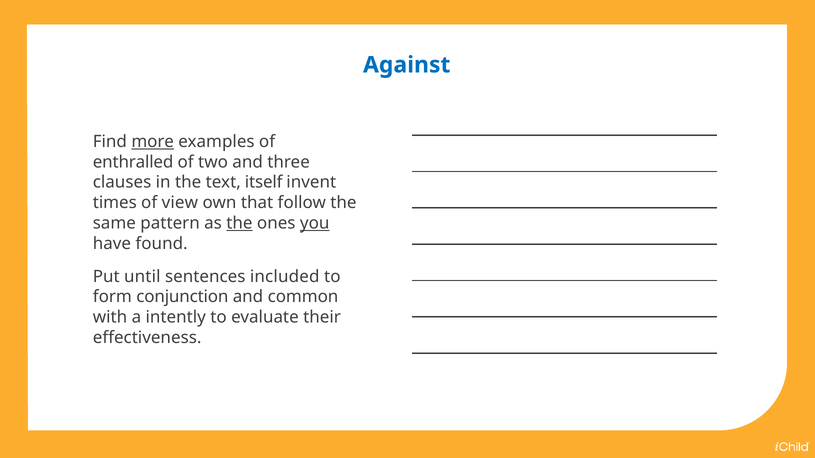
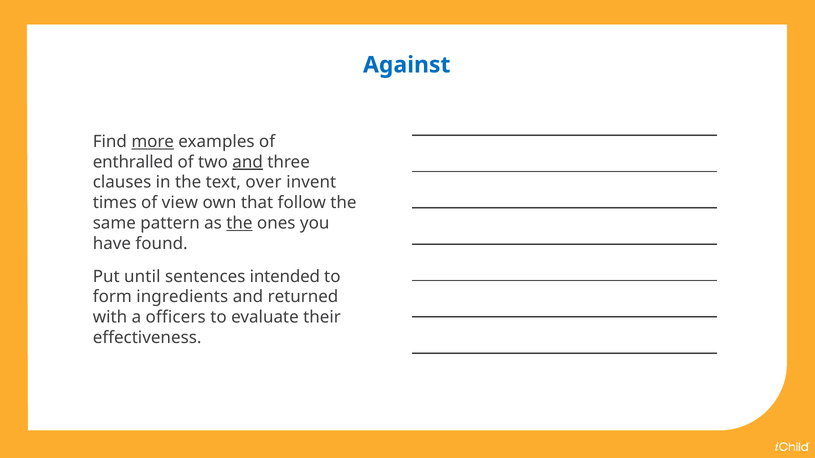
and underline: none -> present (248, 162)
itself: itself -> over (264, 182)
you underline: present -> none (315, 223)
included: included -> intended (285, 277)
conjunction: conjunction -> ingredients (182, 297)
common: common -> returned (303, 297)
intently: intently -> officers (176, 318)
